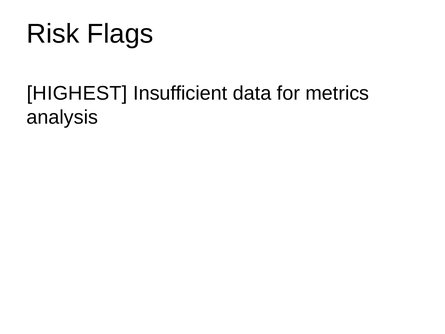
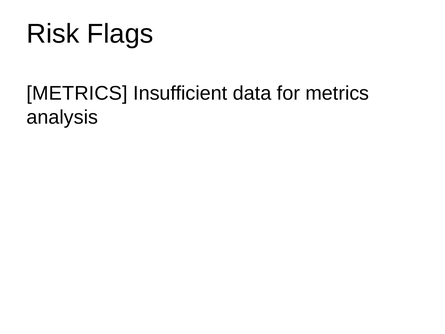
HIGHEST: HIGHEST -> METRICS (77, 93)
